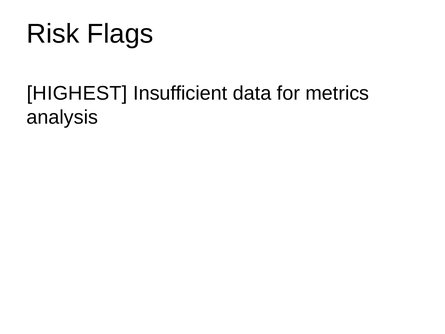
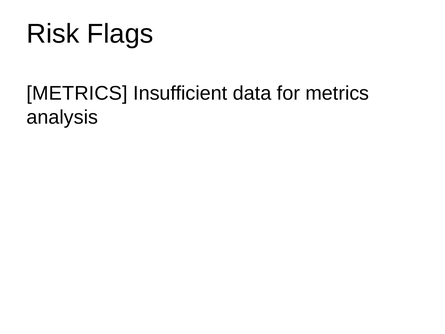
HIGHEST: HIGHEST -> METRICS (77, 93)
